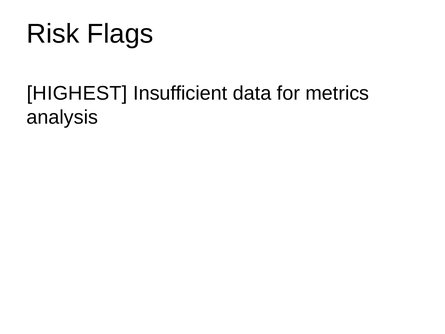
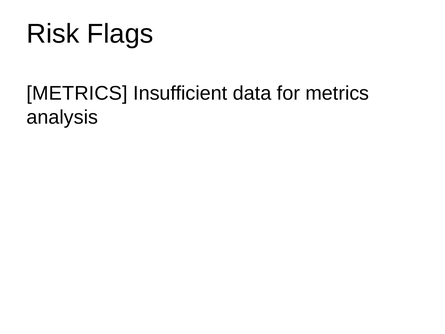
HIGHEST: HIGHEST -> METRICS (77, 93)
